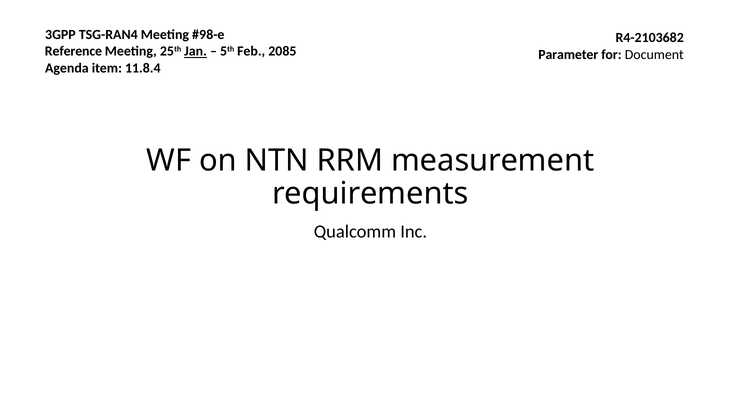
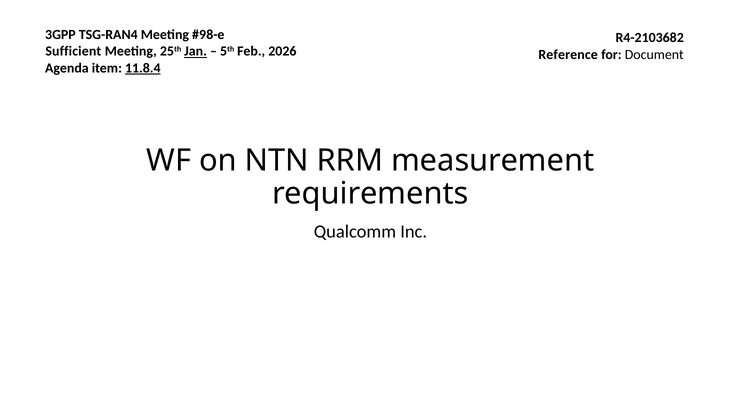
Reference: Reference -> Sufficient (73, 51)
2085: 2085 -> 2026 (282, 51)
Parameter: Parameter -> Reference (568, 55)
11.8.4 underline: none -> present (143, 68)
